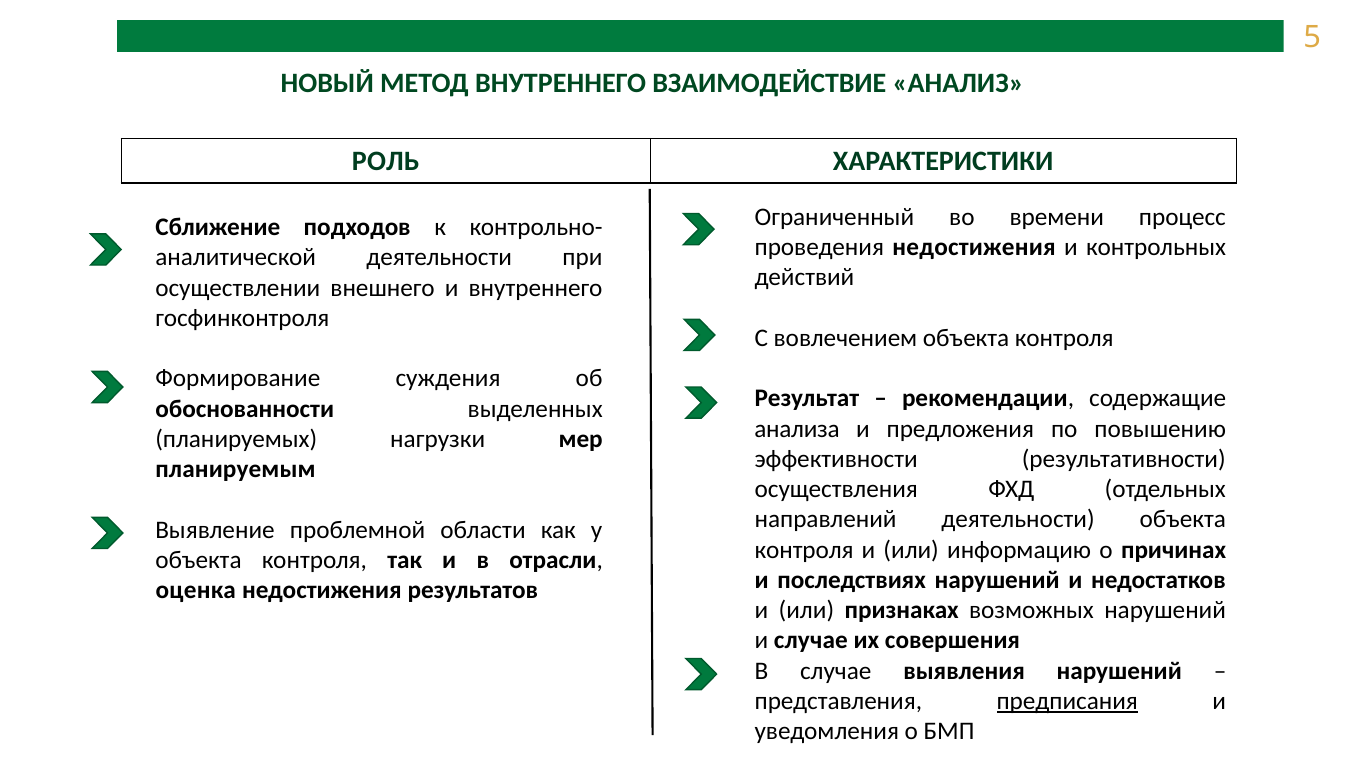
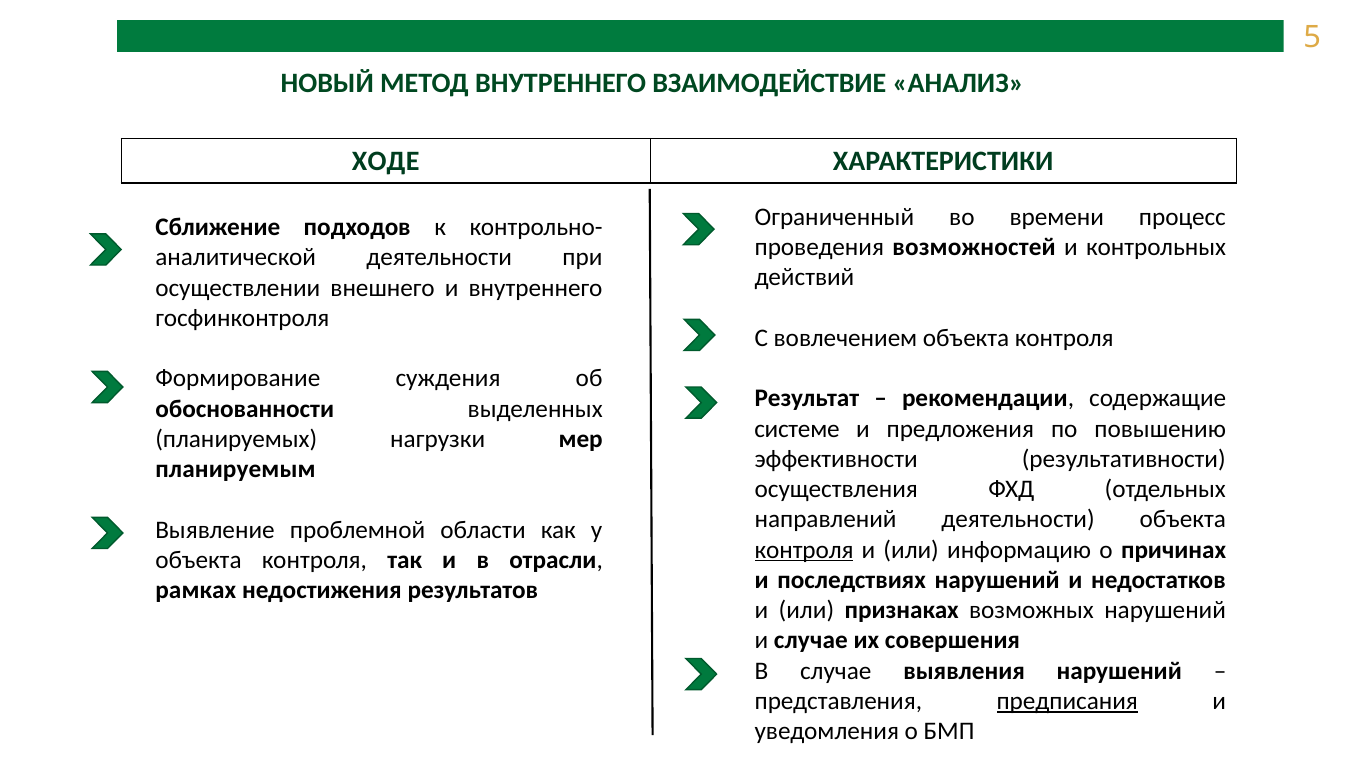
РОЛЬ: РОЛЬ -> ХОДЕ (386, 161)
проведения недостижения: недостижения -> возможностей (974, 247)
анализа: анализа -> системе (797, 429)
контроля underline: none -> present (804, 550)
оценка: оценка -> рамках (196, 591)
